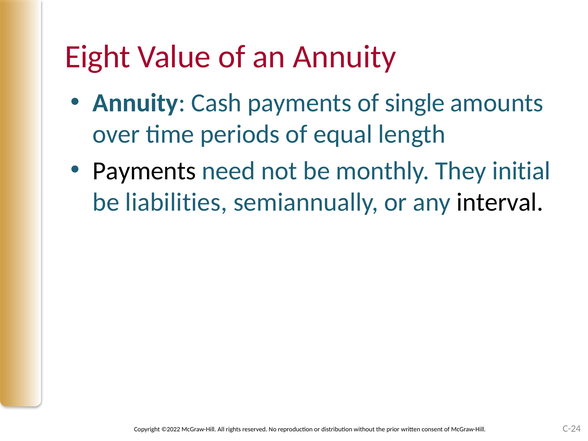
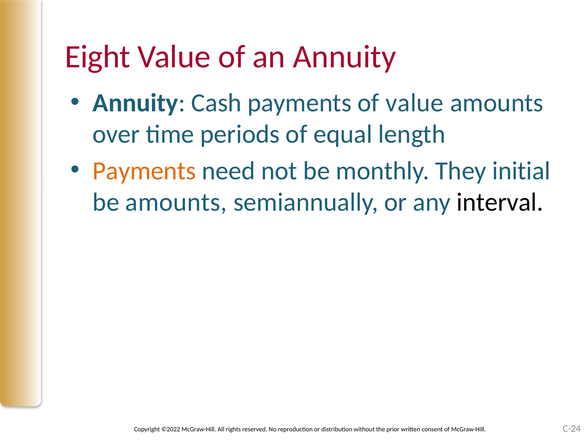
of single: single -> value (415, 103)
Payments colour: black -> orange (144, 171)
be liabilities: liabilities -> amounts (176, 202)
